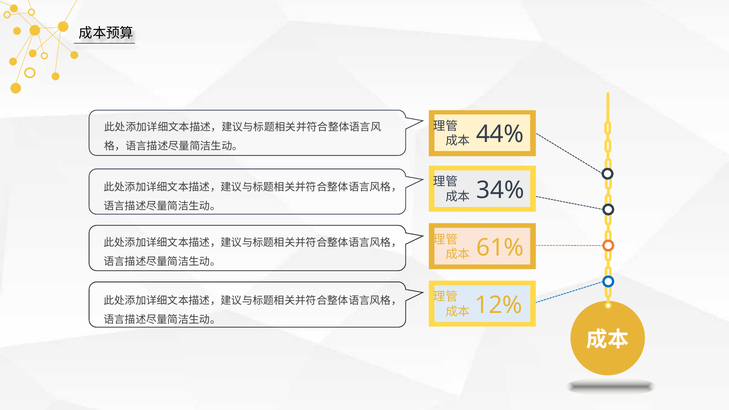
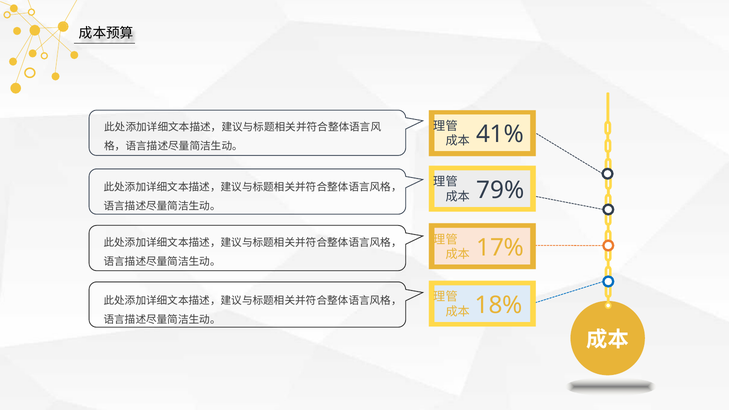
44%: 44% -> 41% (500, 134)
34%: 34% -> 79% (500, 190)
61%: 61% -> 17% (500, 248)
12%: 12% -> 18% (499, 305)
